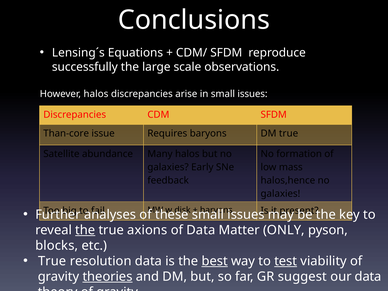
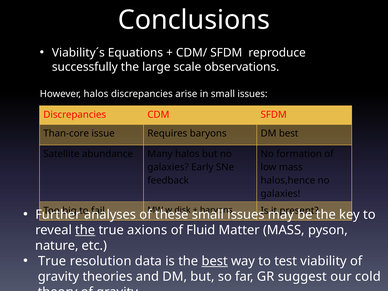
Lensing´s: Lensing´s -> Viability´s (78, 53)
DM true: true -> best (289, 133)
of Data: Data -> Fluid (201, 230)
Matter ONLY: ONLY -> MASS (284, 230)
blocks: blocks -> nature (57, 246)
test underline: present -> none (286, 261)
theories underline: present -> none (108, 277)
our data: data -> cold (368, 277)
